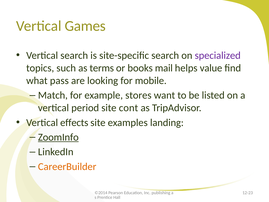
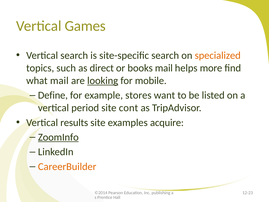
specialized colour: purple -> orange (218, 55)
terms: terms -> direct (102, 68)
value: value -> more (211, 68)
what pass: pass -> mail (59, 81)
looking underline: none -> present (103, 81)
Match: Match -> Define (53, 95)
effects: effects -> results (74, 122)
landing: landing -> acquire (167, 122)
